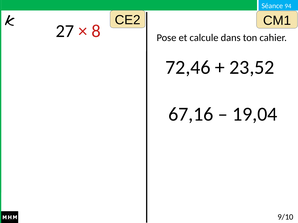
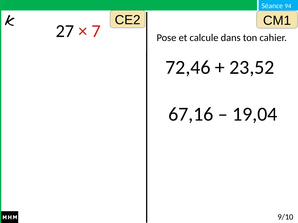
8: 8 -> 7 (96, 31)
